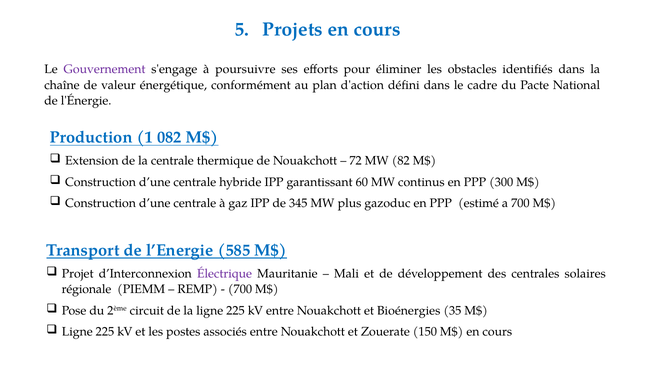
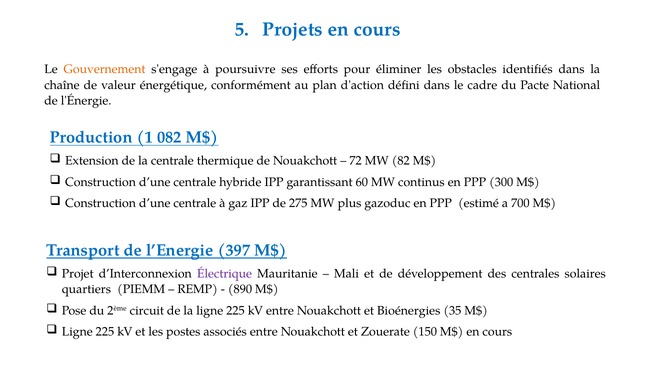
Gouvernement colour: purple -> orange (104, 69)
345: 345 -> 275 (298, 203)
585: 585 -> 397 (234, 250)
régionale: régionale -> quartiers (86, 289)
700: 700 -> 890 (240, 289)
